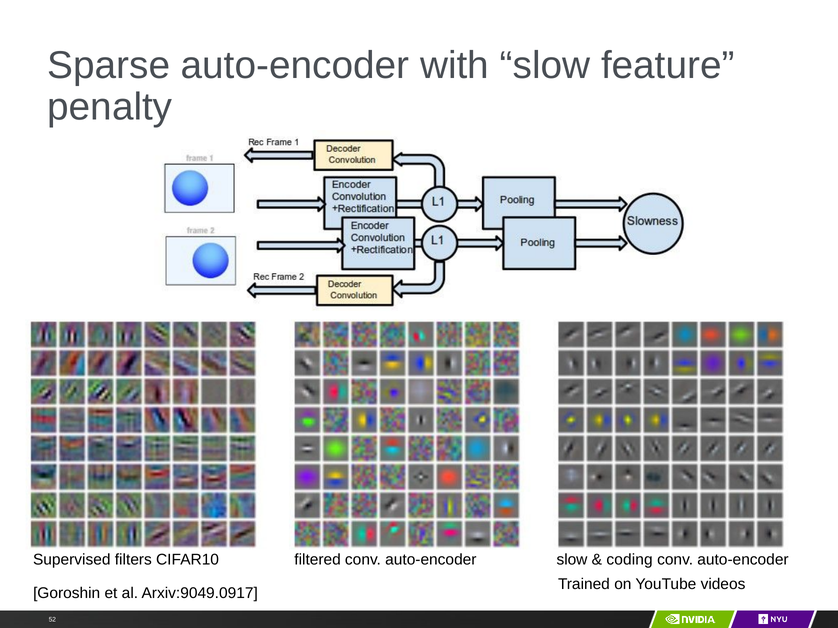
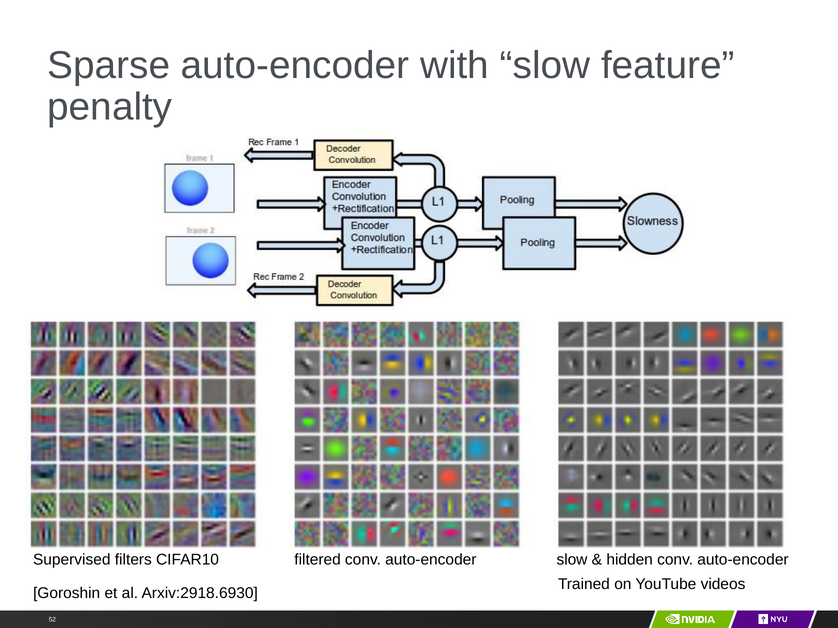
coding: coding -> hidden (630, 560)
Arxiv:9049.0917: Arxiv:9049.0917 -> Arxiv:2918.6930 (200, 594)
